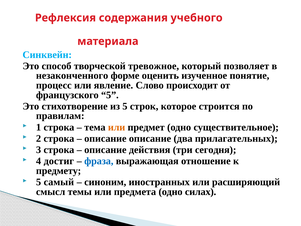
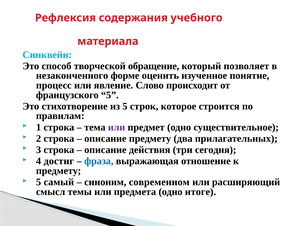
тревожное: тревожное -> обращение (154, 66)
или colour: orange -> purple (117, 127)
описание описание: описание -> предмету (150, 138)
иностранных: иностранных -> современном (159, 182)
силах: силах -> итоге (201, 192)
